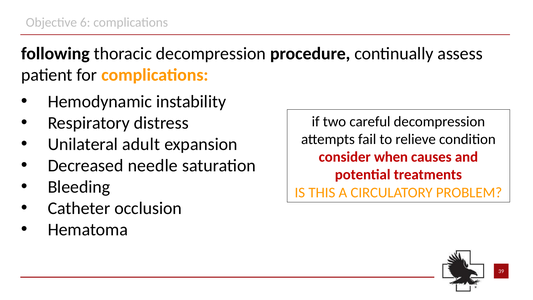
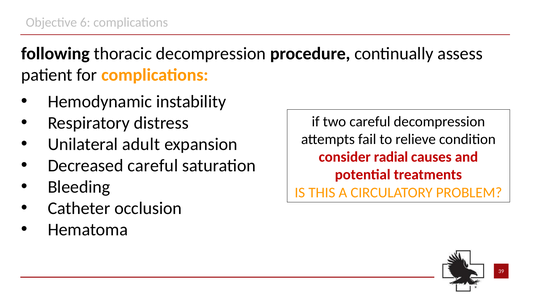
when: when -> radial (391, 157)
Decreased needle: needle -> careful (153, 166)
